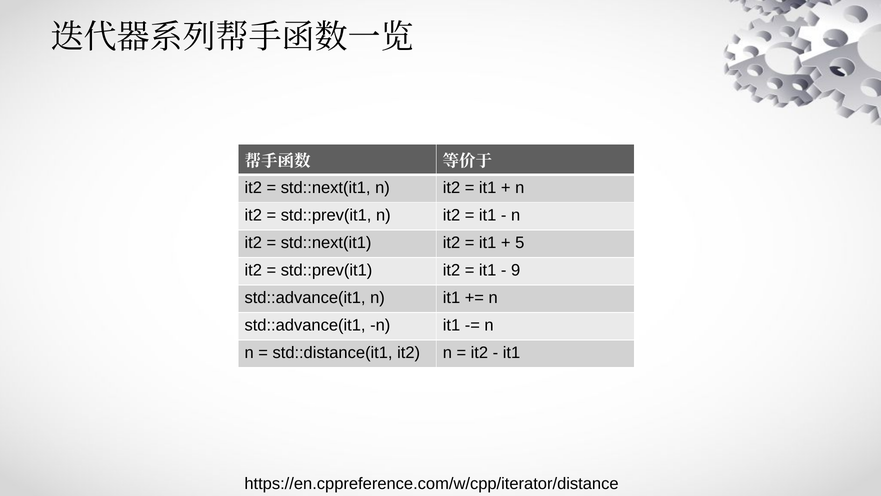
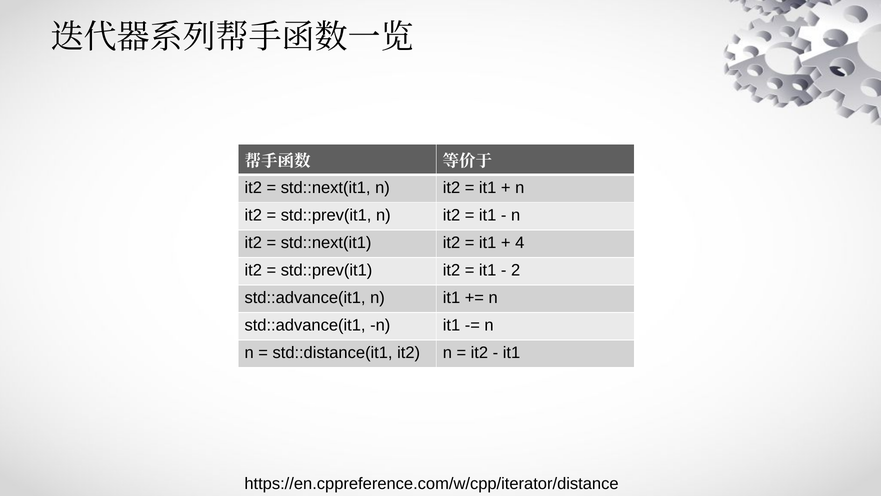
5: 5 -> 4 (520, 243)
9: 9 -> 2 (516, 270)
